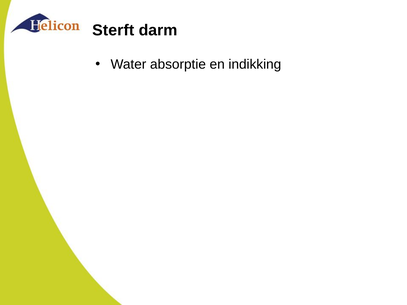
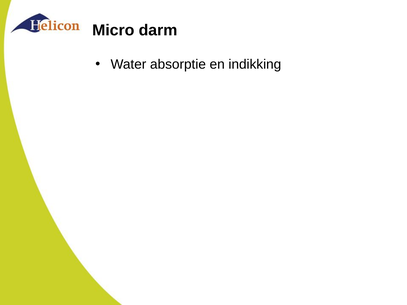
Sterft: Sterft -> Micro (113, 30)
